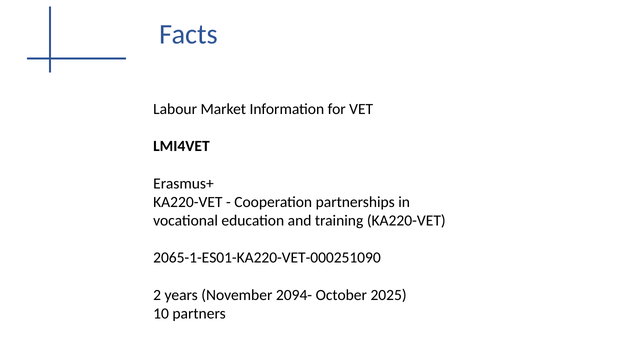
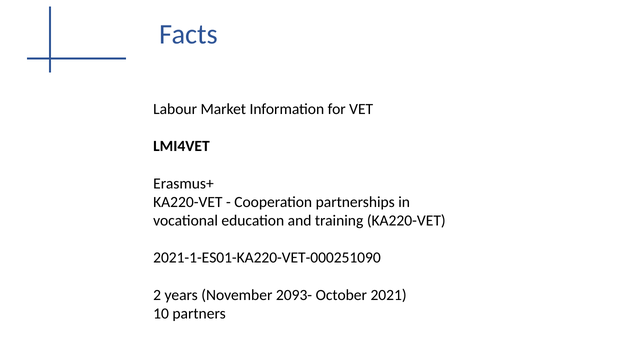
2065-1-ES01-KA220-VET-000251090: 2065-1-ES01-KA220-VET-000251090 -> 2021-1-ES01-KA220-VET-000251090 (267, 258)
2094-: 2094- -> 2093- (294, 295)
2025: 2025 -> 2021 (389, 295)
